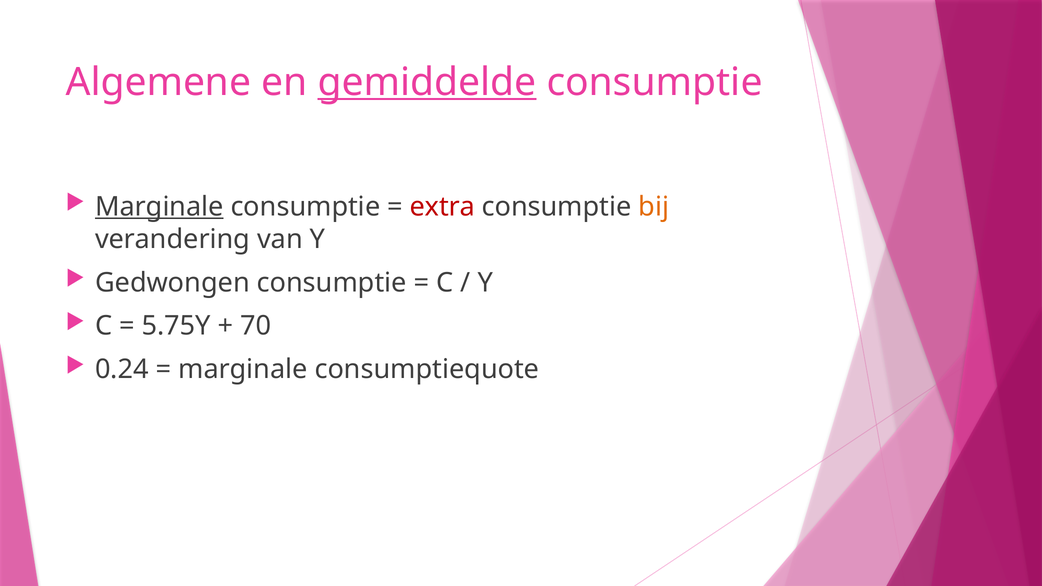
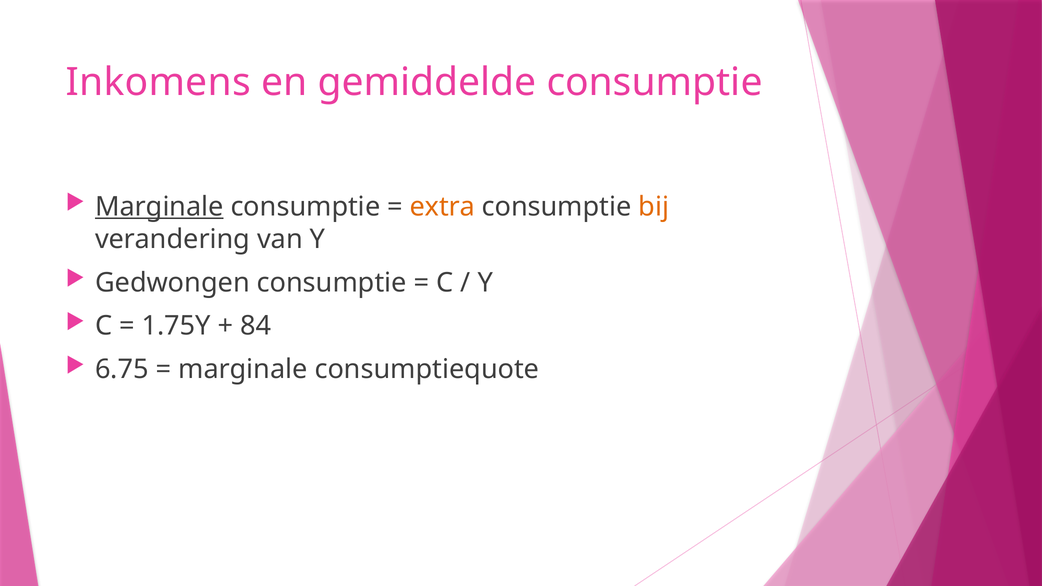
Algemene: Algemene -> Inkomens (158, 82)
gemiddelde underline: present -> none (427, 82)
extra colour: red -> orange (442, 207)
5.75Y: 5.75Y -> 1.75Y (176, 326)
70: 70 -> 84 (256, 326)
0.24: 0.24 -> 6.75 (122, 369)
